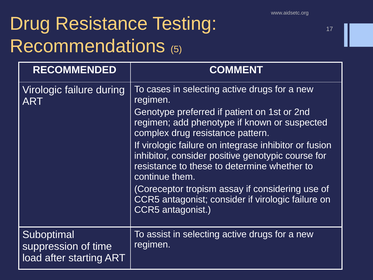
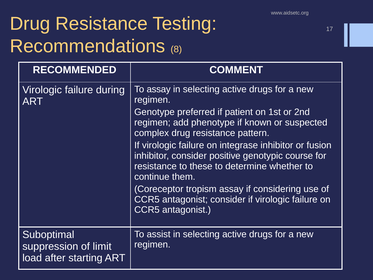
5: 5 -> 8 (176, 49)
To cases: cases -> assay (159, 89)
time: time -> limit (102, 246)
